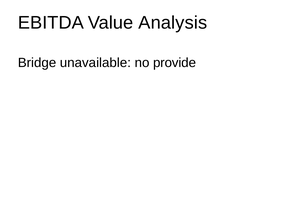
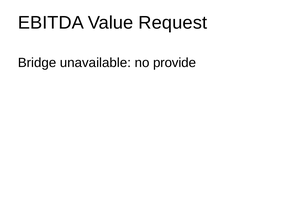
Analysis: Analysis -> Request (173, 23)
